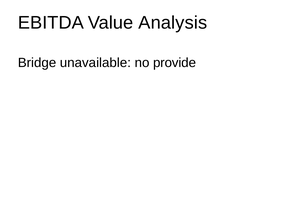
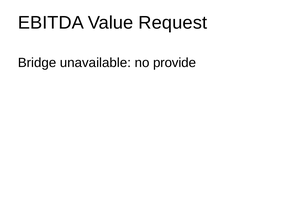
Analysis: Analysis -> Request (173, 23)
